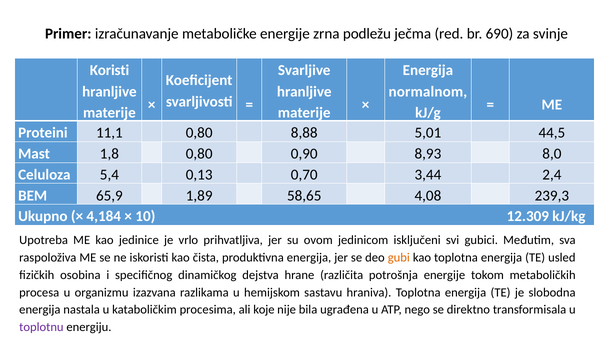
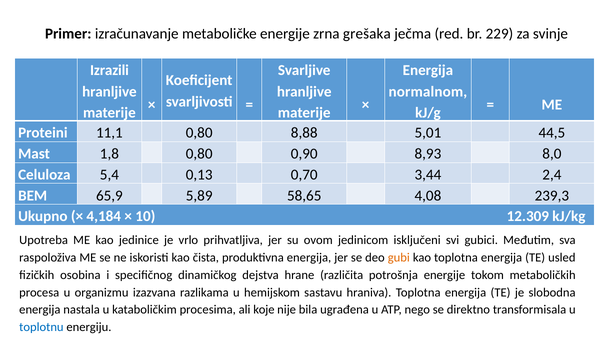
podležu: podležu -> grešaka (367, 34)
690: 690 -> 229 (499, 34)
Koristi: Koristi -> Izrazili (109, 70)
1,89: 1,89 -> 5,89 (199, 195)
toplotnu colour: purple -> blue (41, 327)
